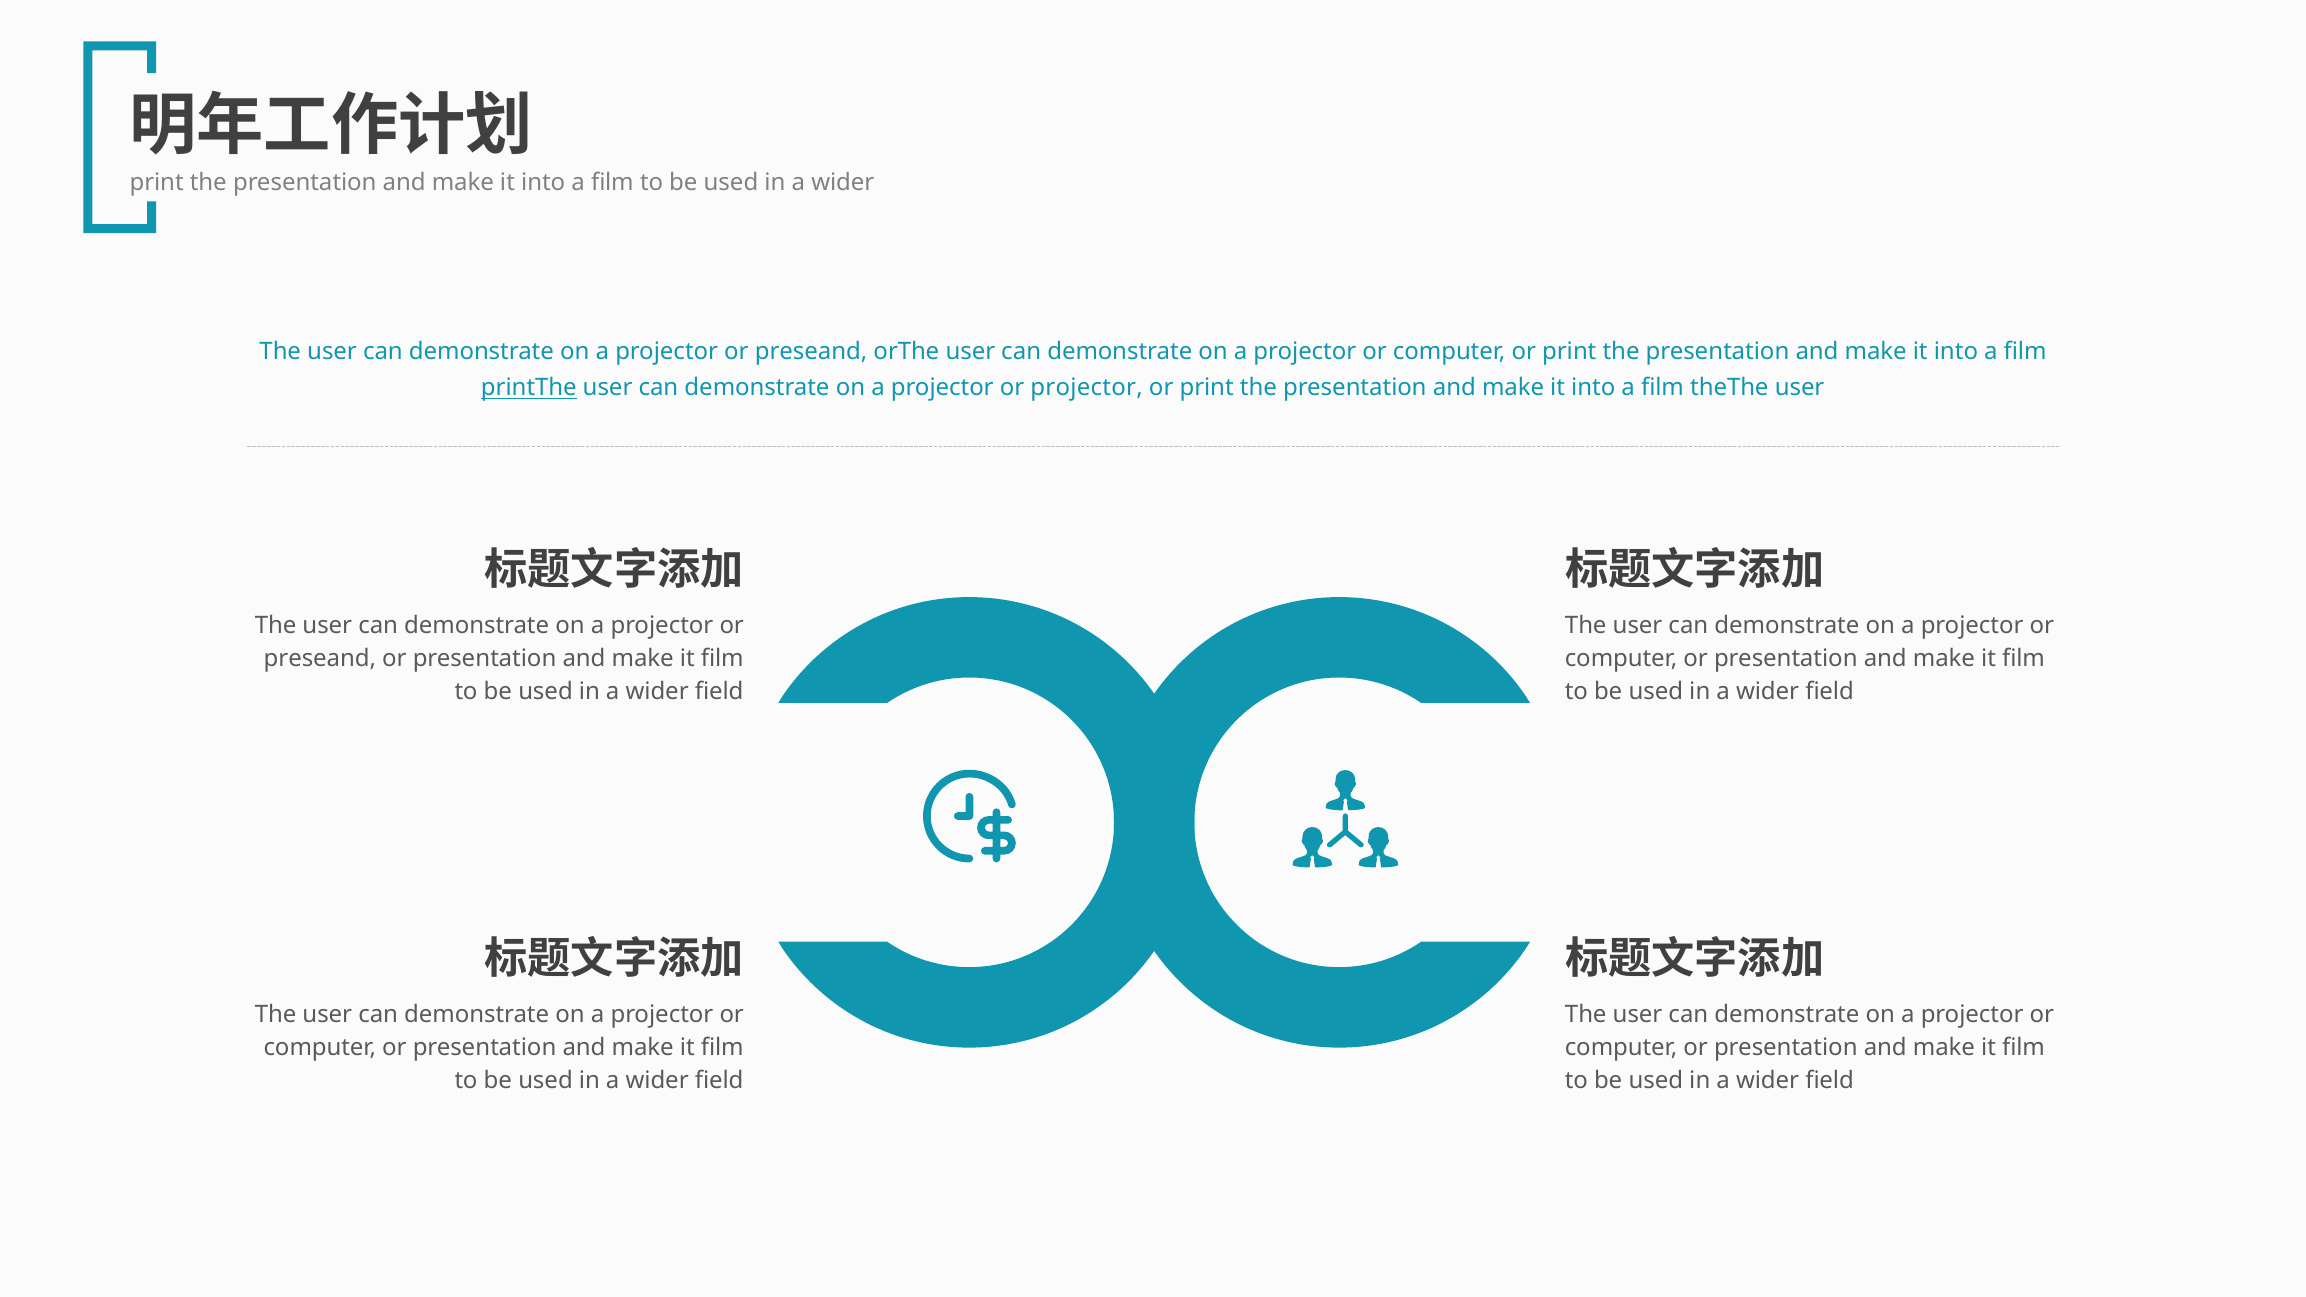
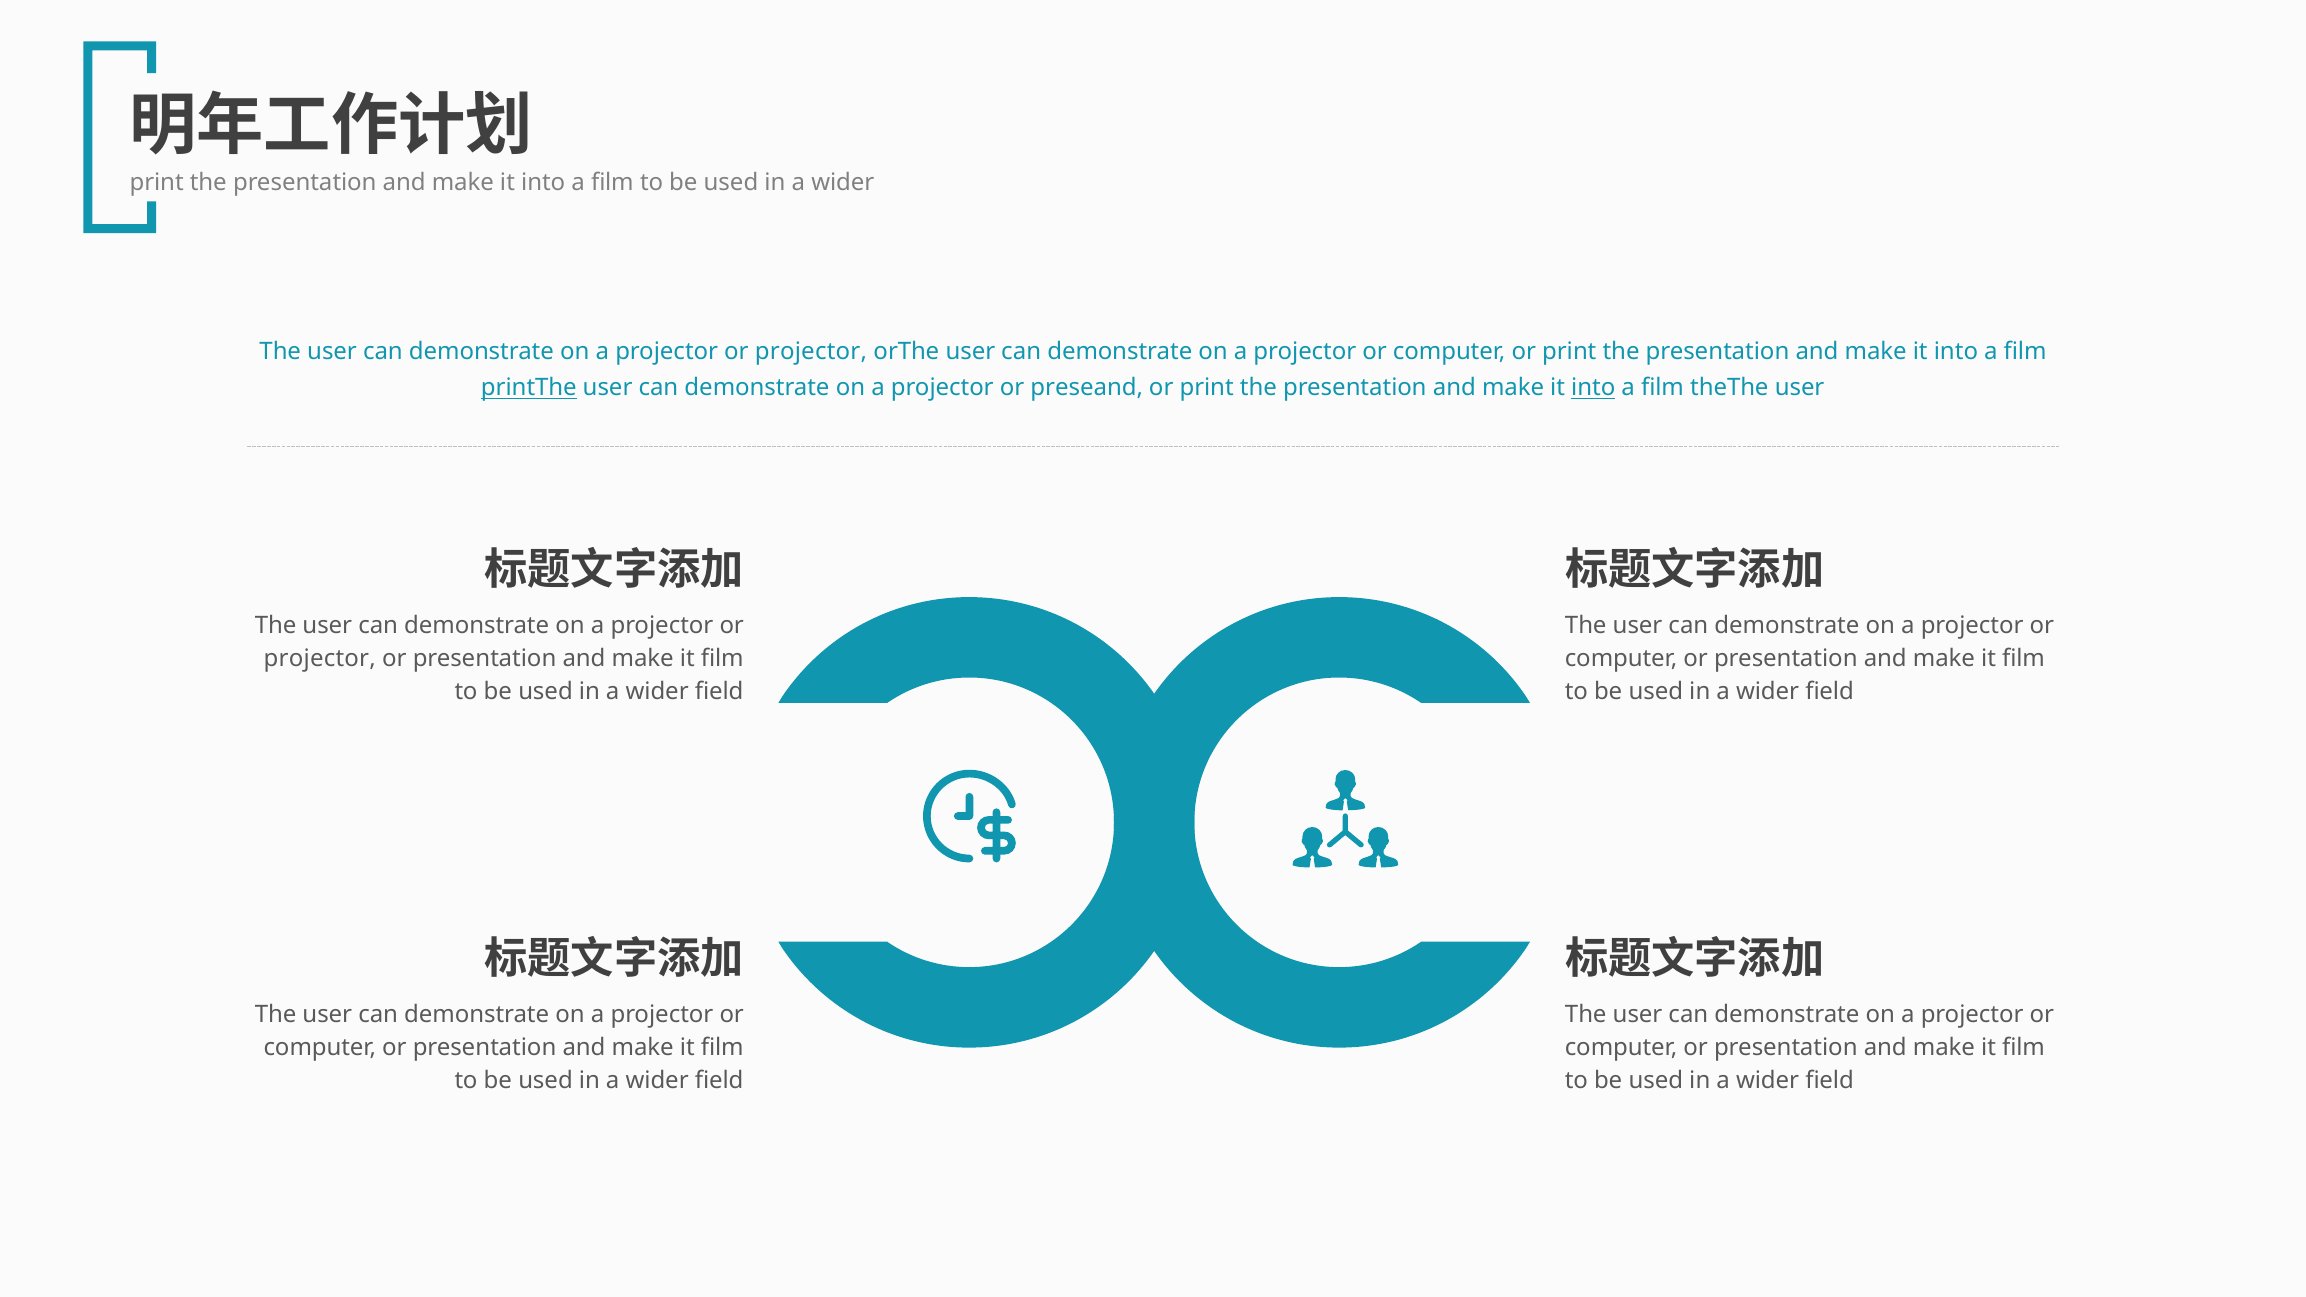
preseand: preseand -> projector (811, 352)
or projector: projector -> preseand (1087, 388)
into underline: none -> present (1593, 388)
preseand: preseand -> projector (320, 659)
